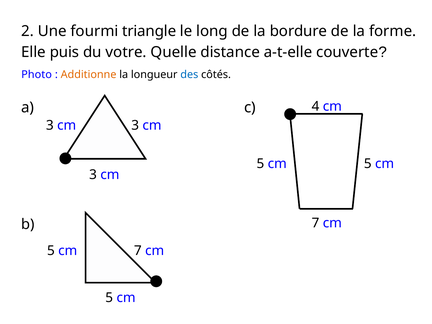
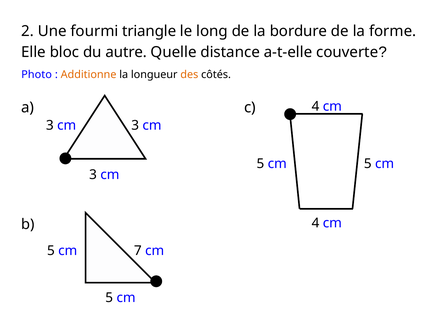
puis: puis -> bloc (64, 52)
votre: votre -> autre (126, 52)
des colour: blue -> orange (189, 74)
b 7: 7 -> 4 (315, 223)
